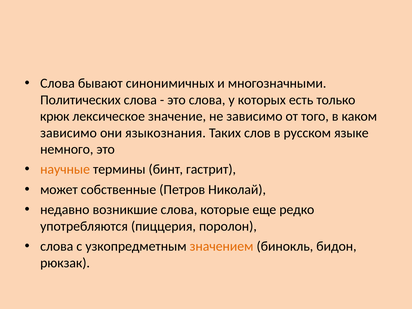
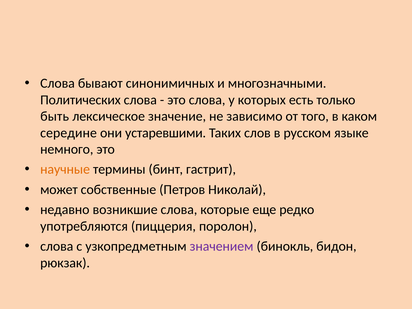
крюк: крюк -> быть (55, 116)
зависимо: зависимо -> середине (69, 133)
языкознания: языкознания -> устаревшими (166, 133)
значением colour: orange -> purple (222, 246)
